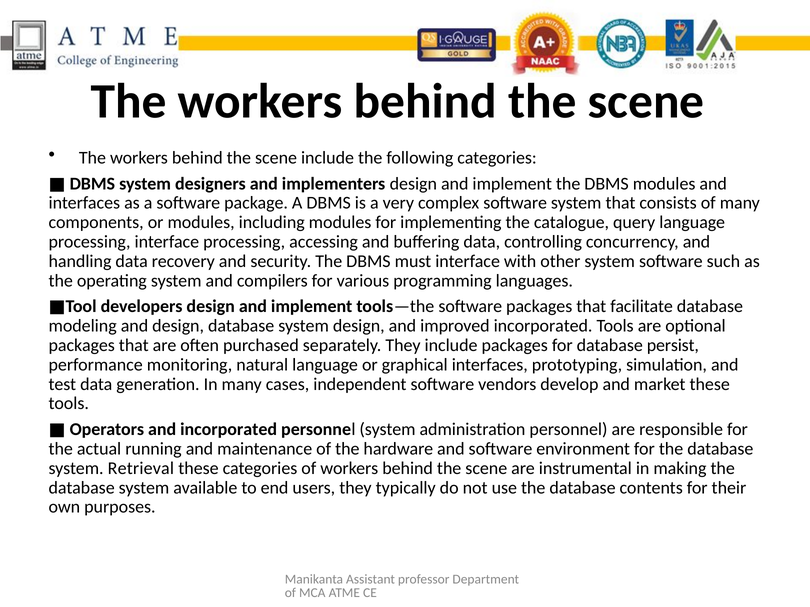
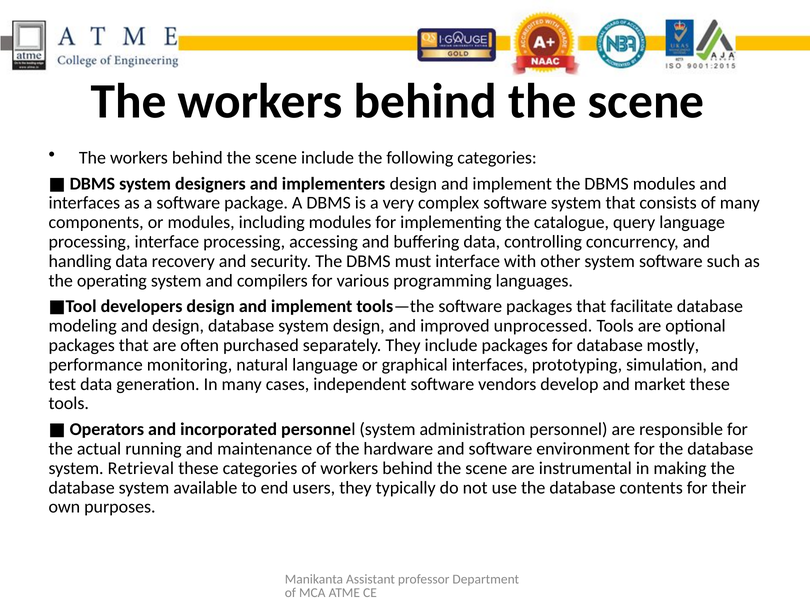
improved incorporated: incorporated -> unprocessed (543, 326)
persist: persist -> mostly (673, 346)
